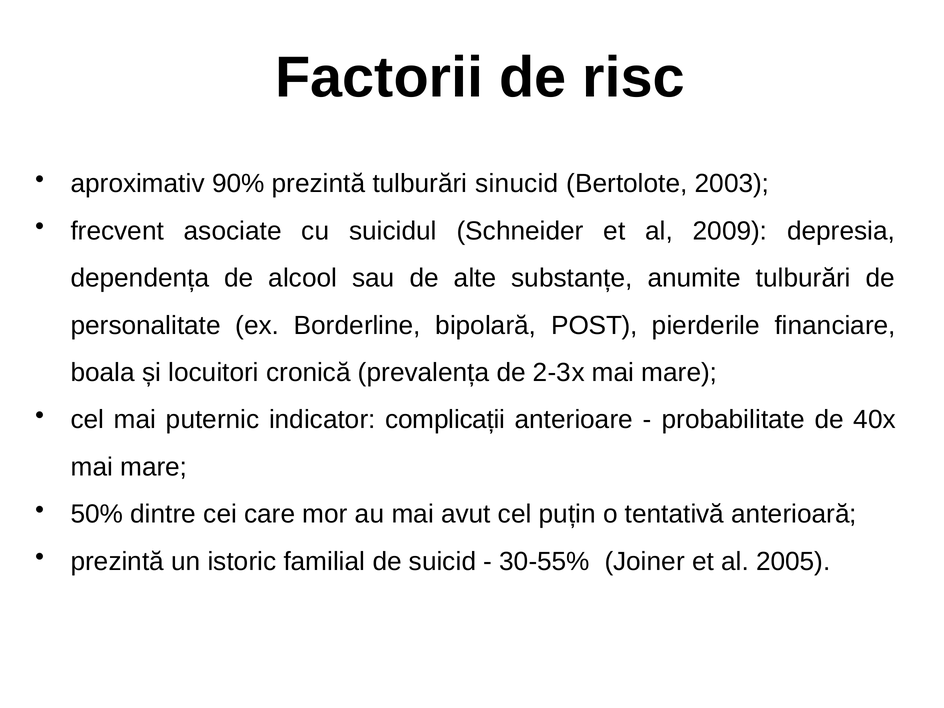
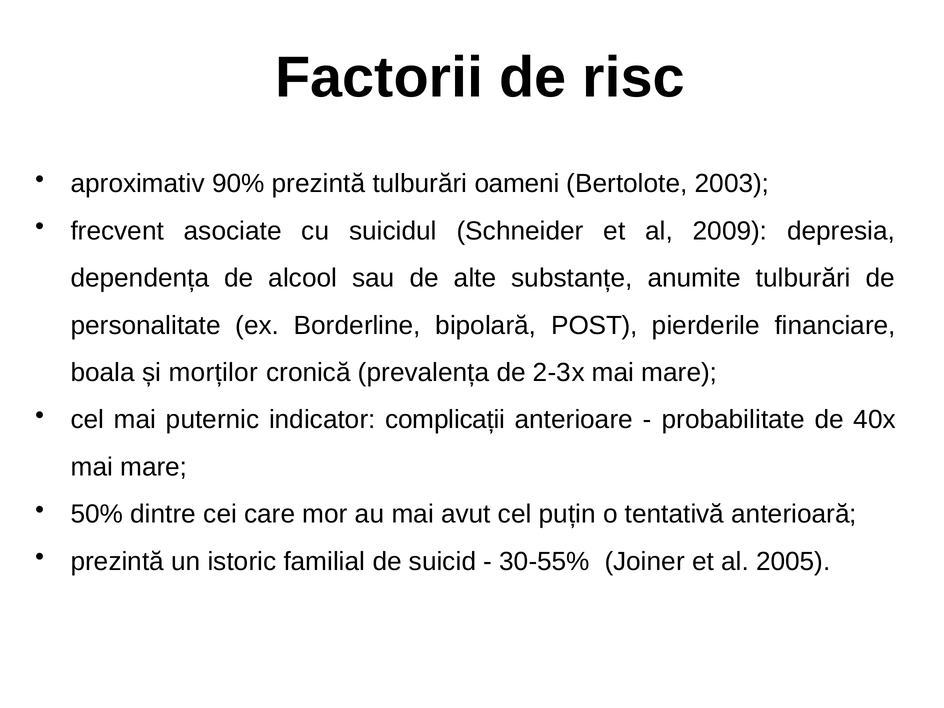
sinucid: sinucid -> oameni (517, 184)
locuitori: locuitori -> morților (213, 373)
